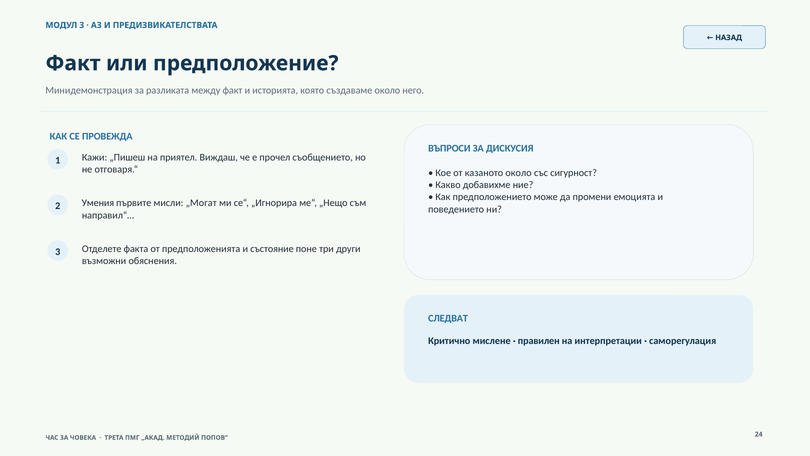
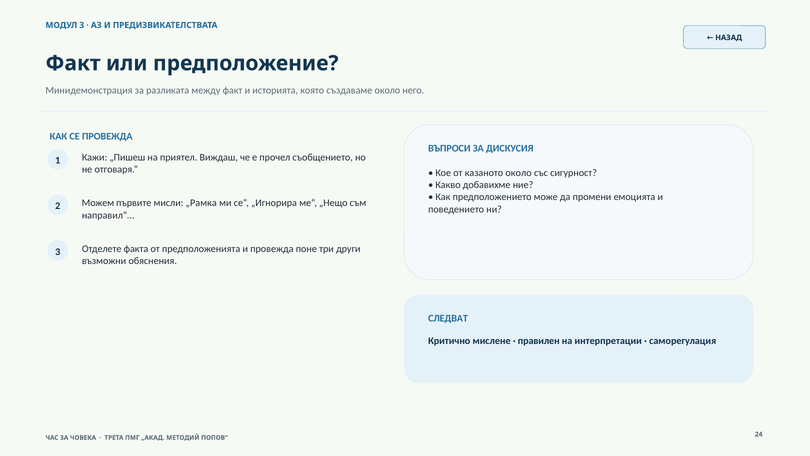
Умения: Умения -> Можем (98, 203)
„Могат: „Могат -> „Рамка (201, 203)
и състояние: състояние -> провежда (272, 248)
